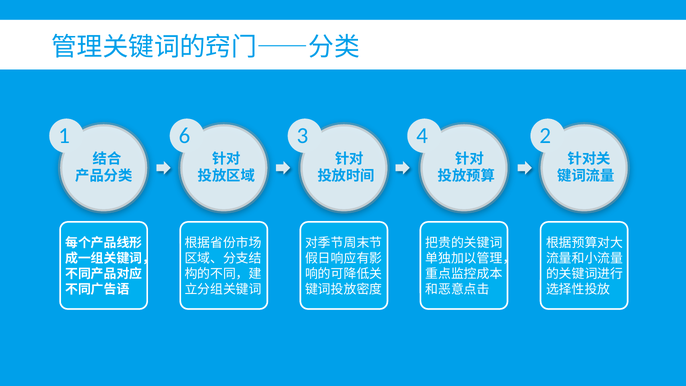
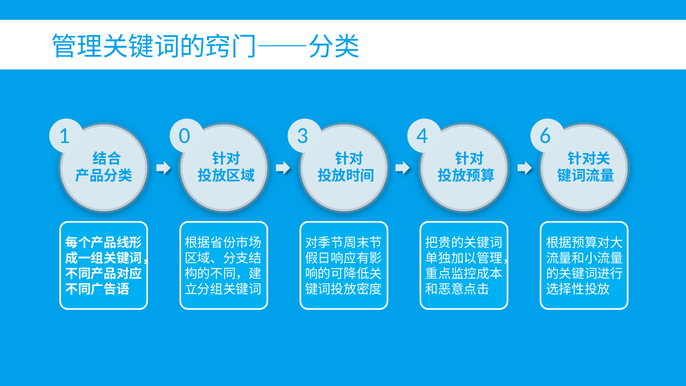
6: 6 -> 0 (185, 136)
2: 2 -> 6 (545, 136)
